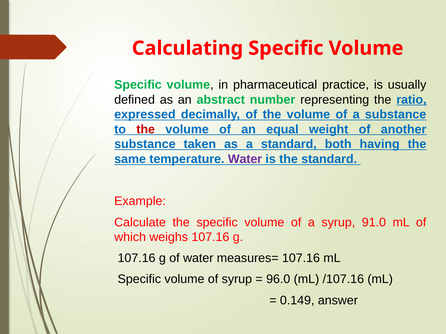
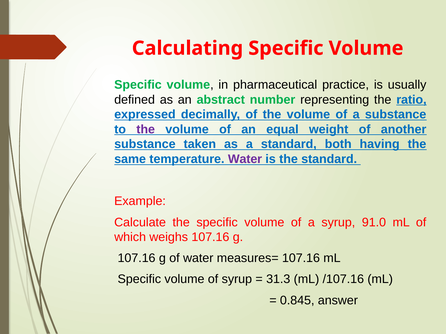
the colour: red -> purple (146, 130)
96.0: 96.0 -> 31.3 (278, 280)
0.149: 0.149 -> 0.845 (297, 301)
